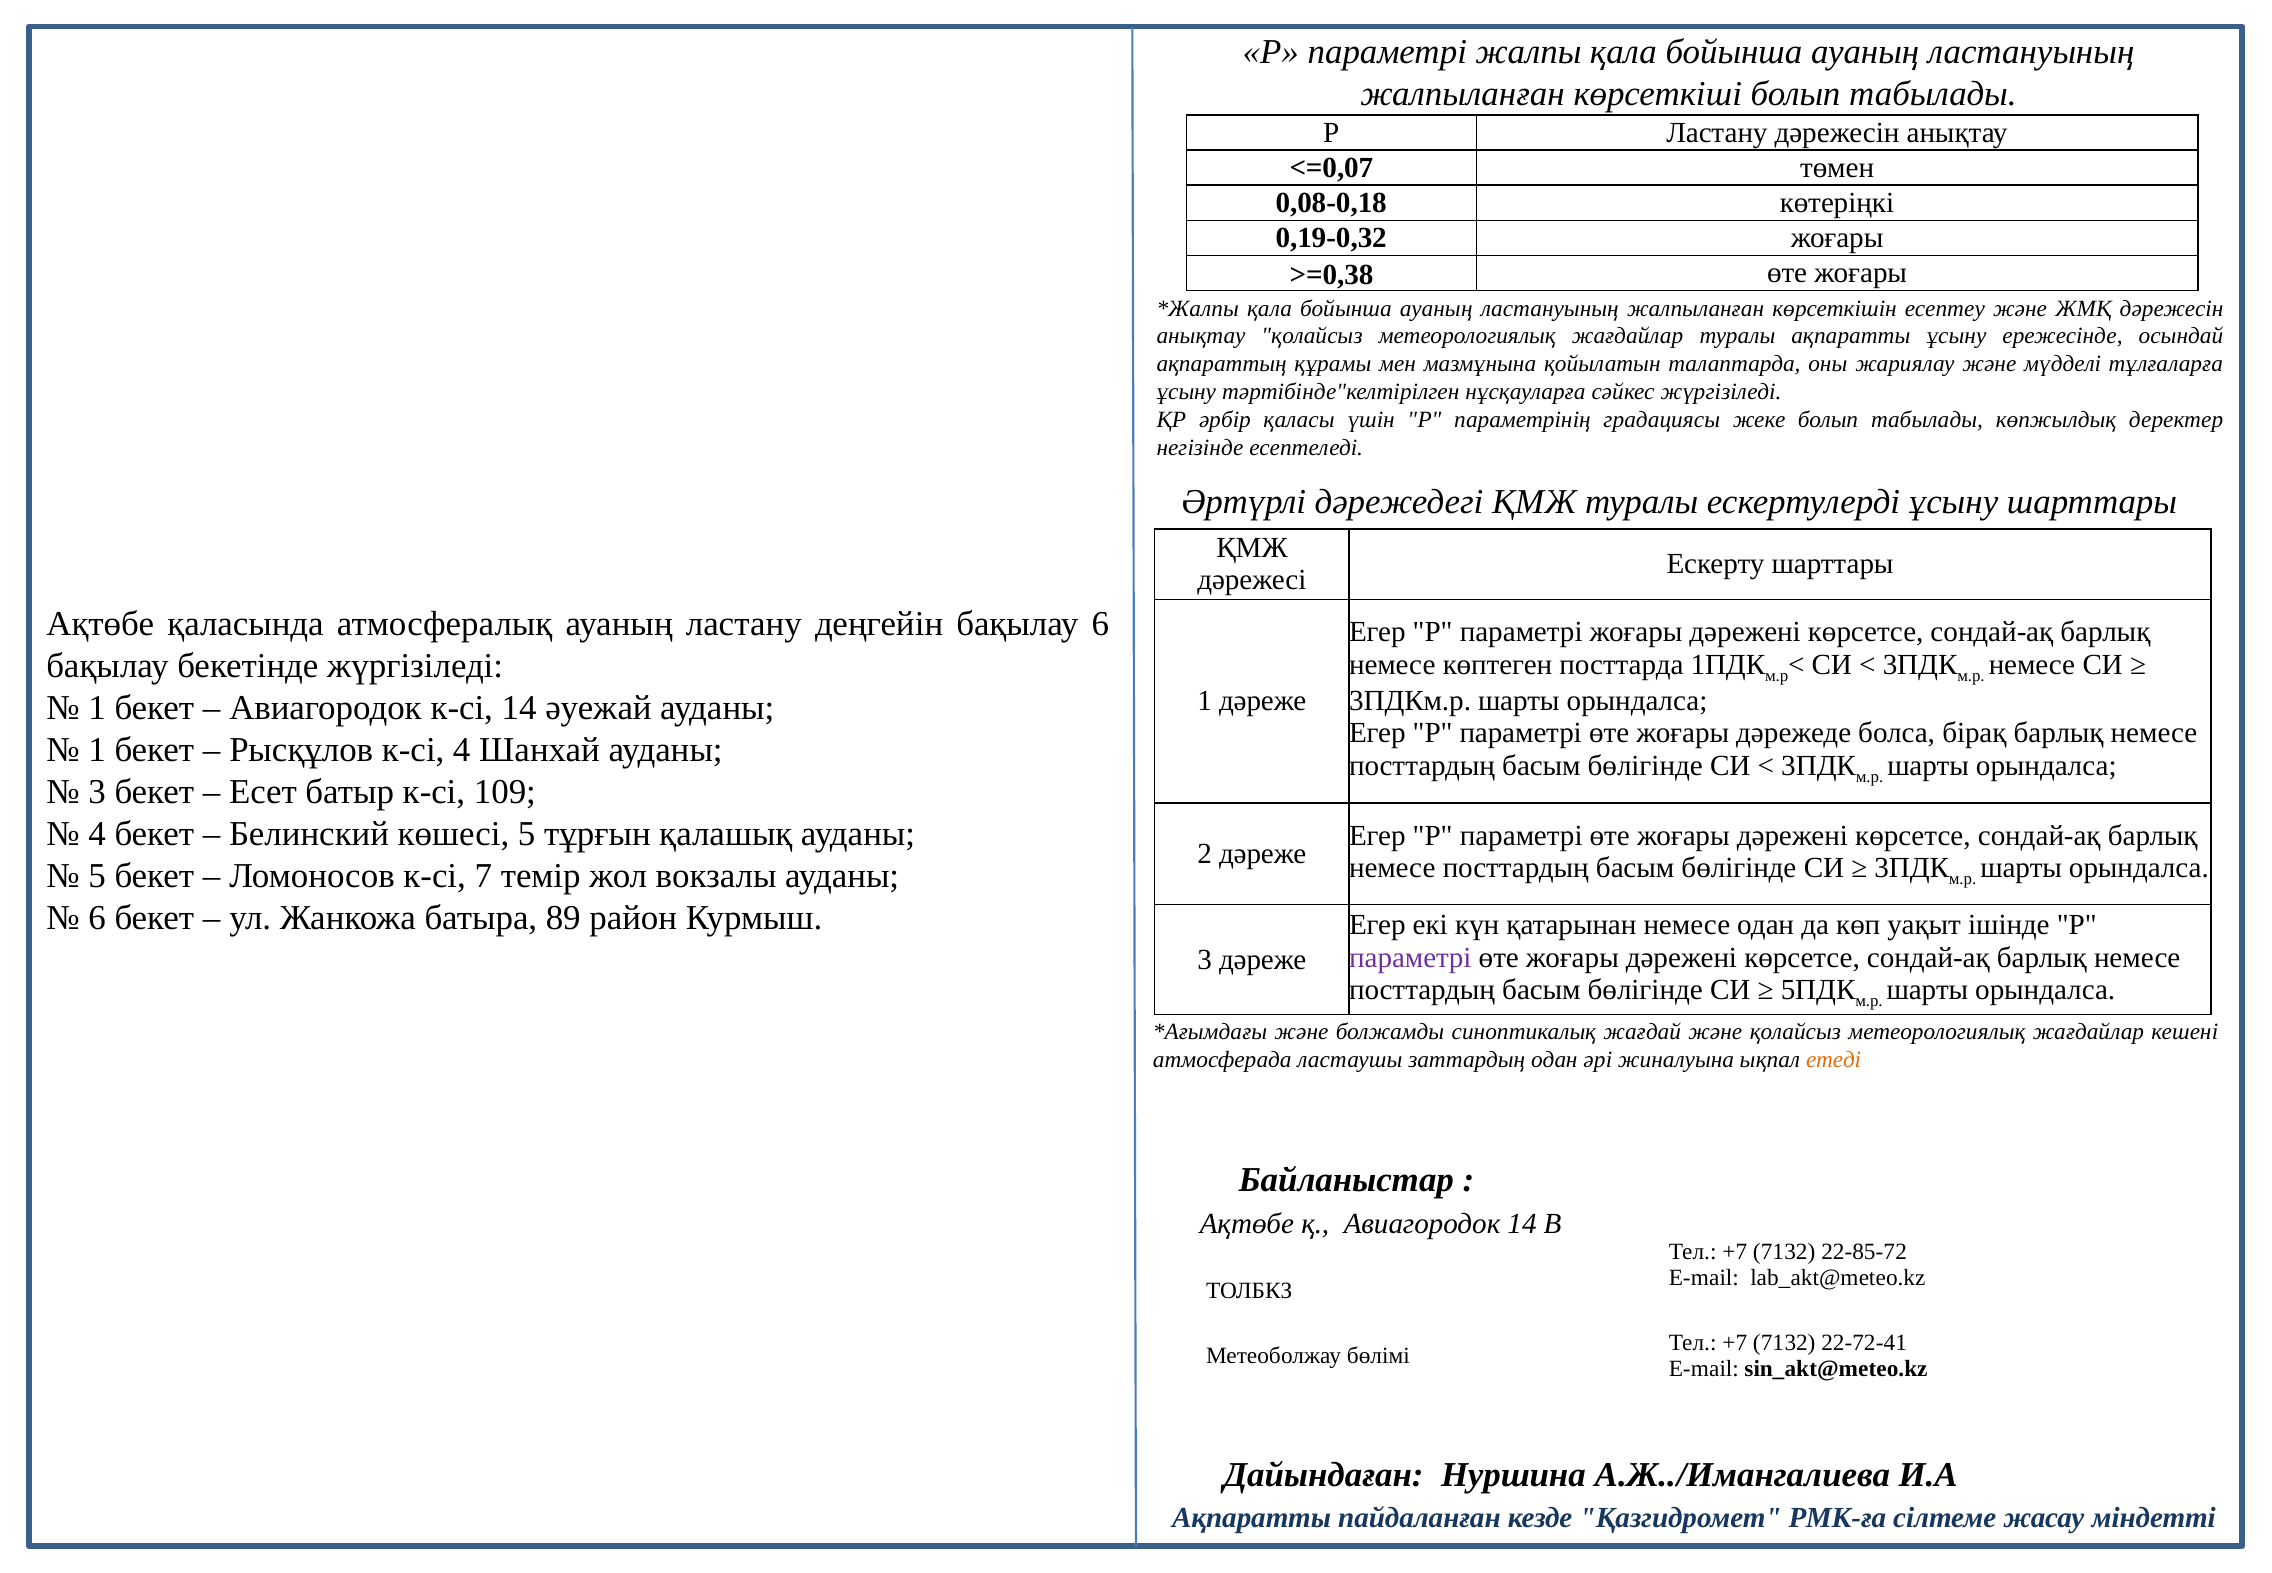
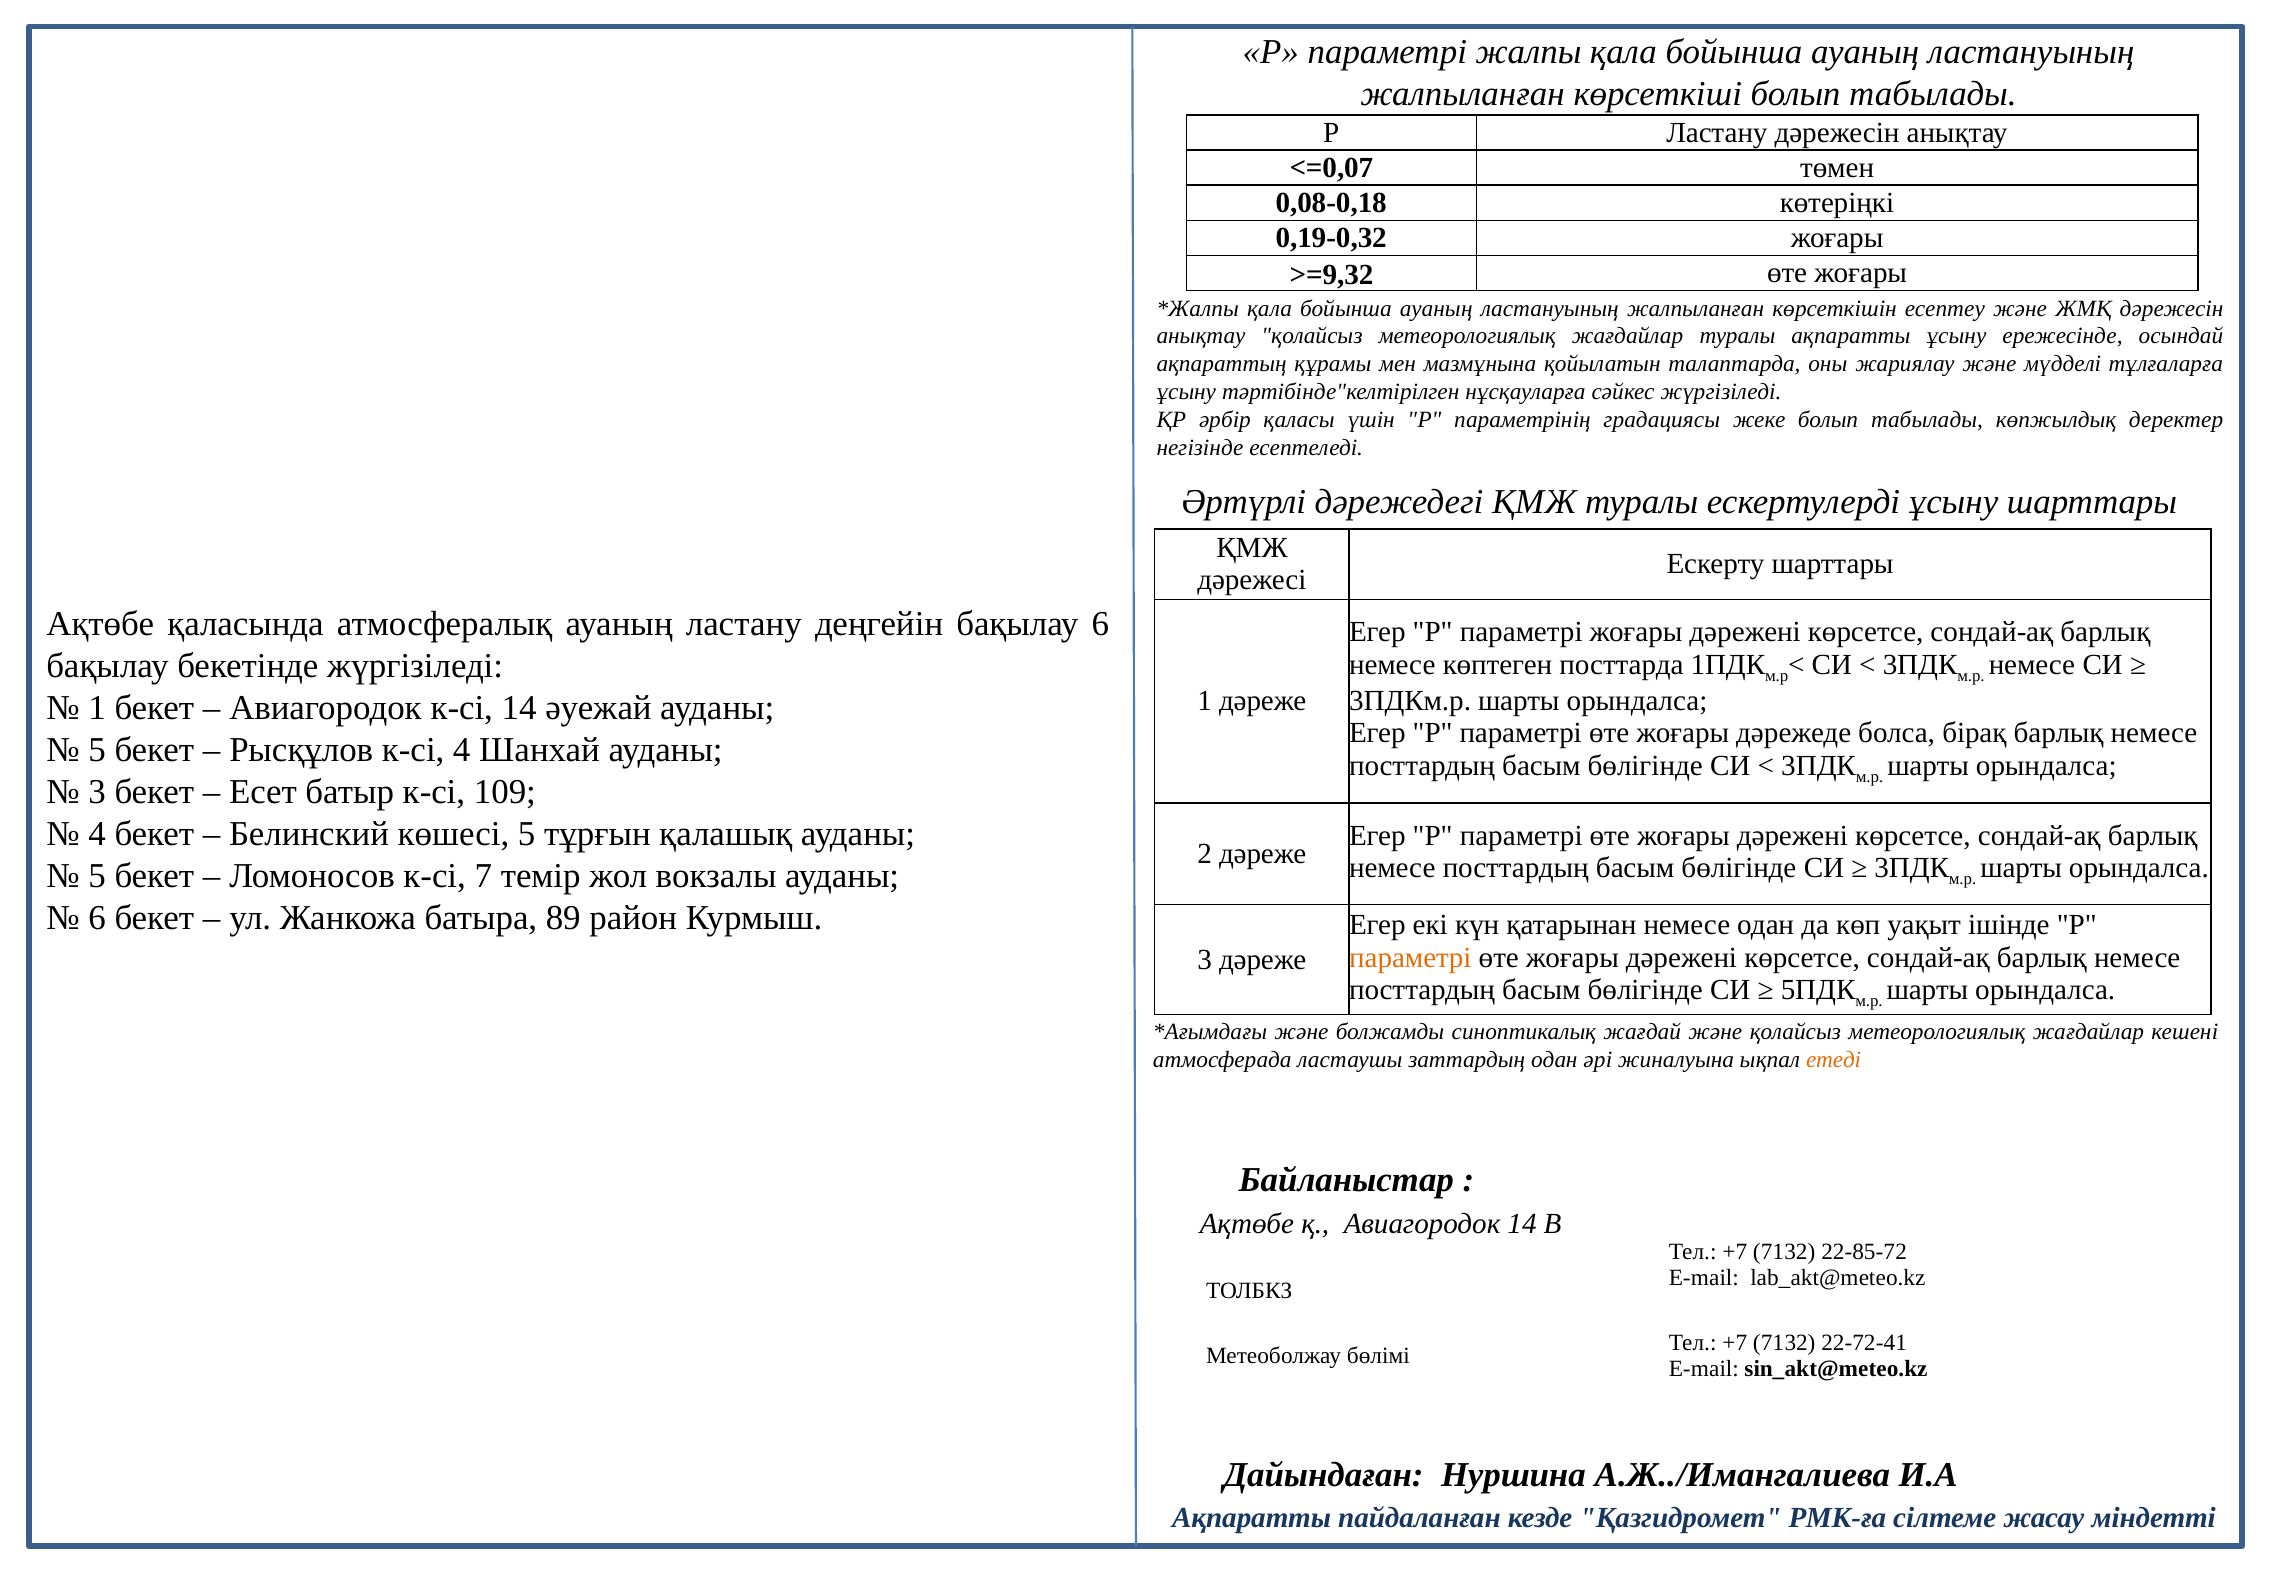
>=0,38: >=0,38 -> >=9,32 (1331, 274)
1: 1 -> 5 (97, 750)
параметрі colour: purple -> orange (1410, 957)
